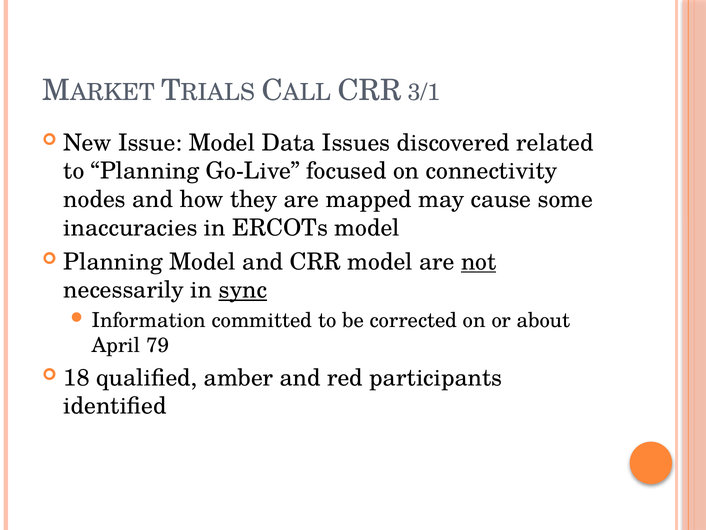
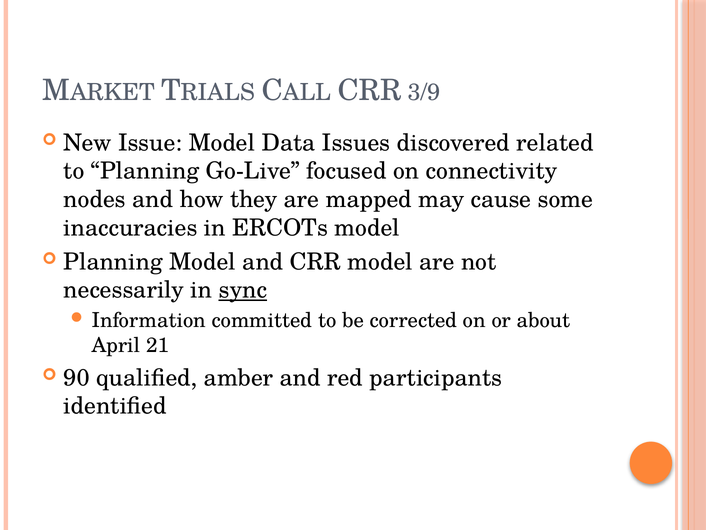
3/1: 3/1 -> 3/9 (424, 92)
not underline: present -> none (479, 262)
79: 79 -> 21 (158, 345)
18: 18 -> 90 (77, 378)
